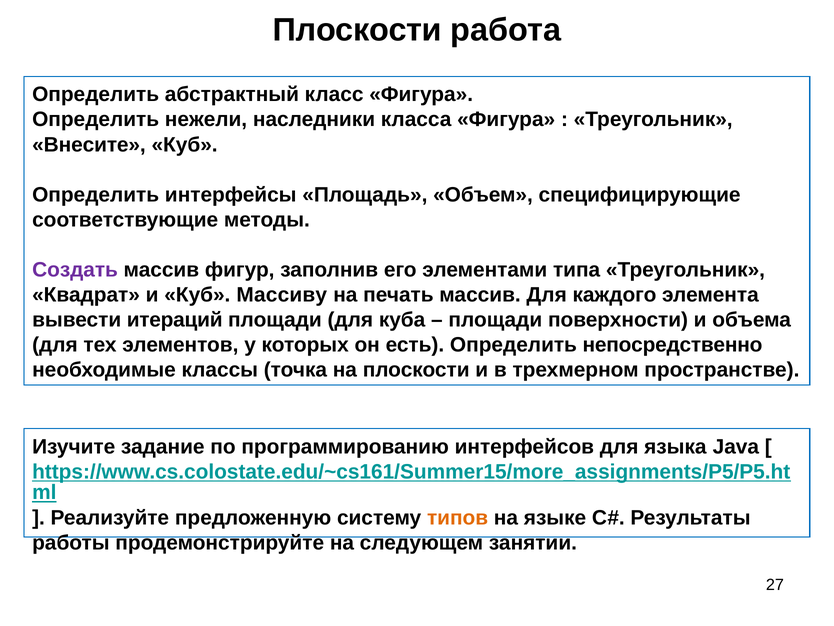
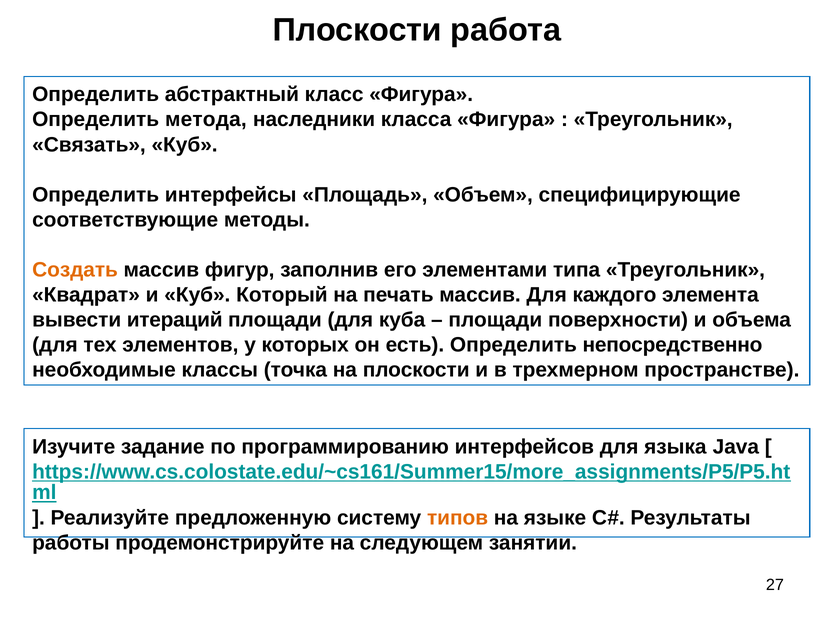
нежели: нежели -> метода (206, 120)
Внесите: Внесите -> Связать (89, 145)
Создать colour: purple -> orange (75, 270)
Массиву: Массиву -> Который (282, 295)
